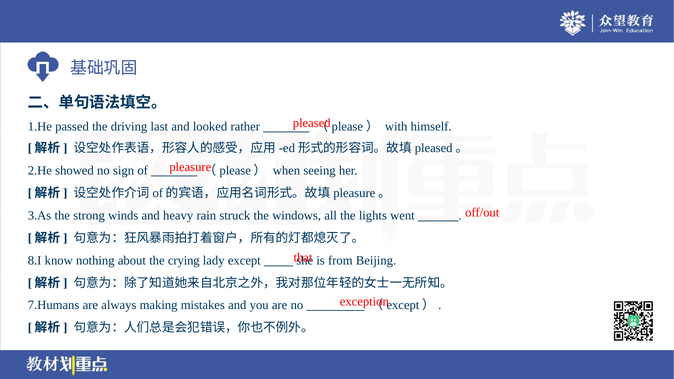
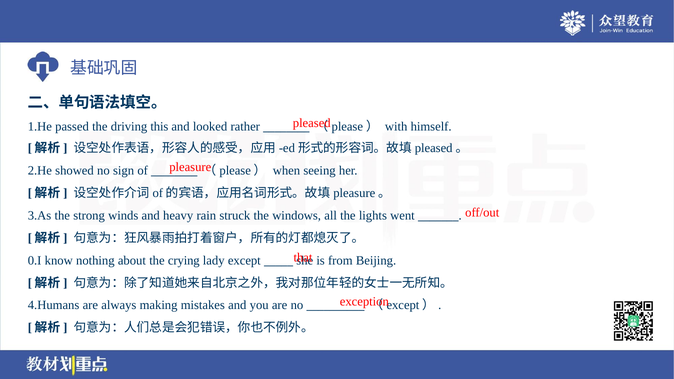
last: last -> this (159, 126)
8.I: 8.I -> 0.I (35, 260)
7.Humans: 7.Humans -> 4.Humans (54, 305)
